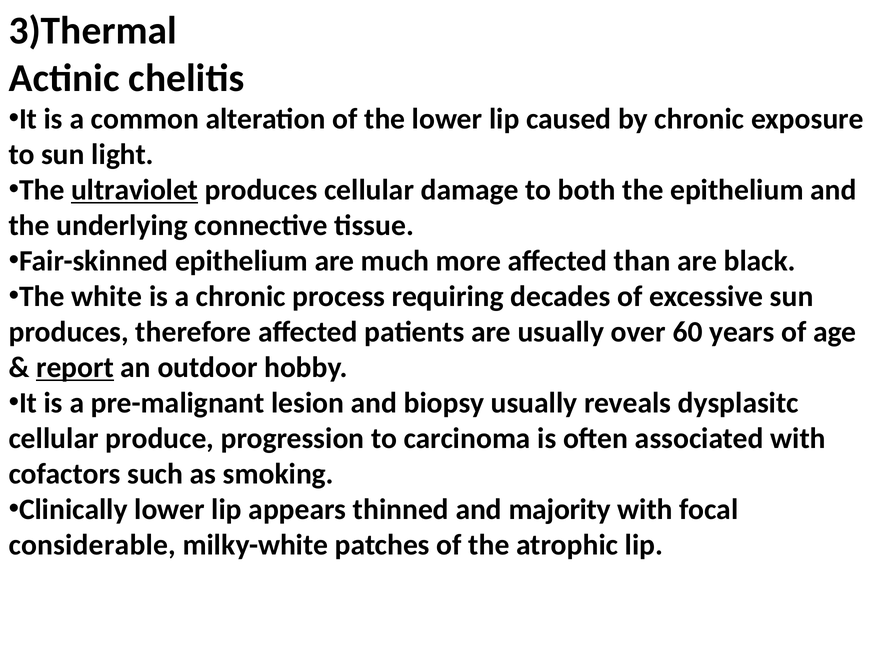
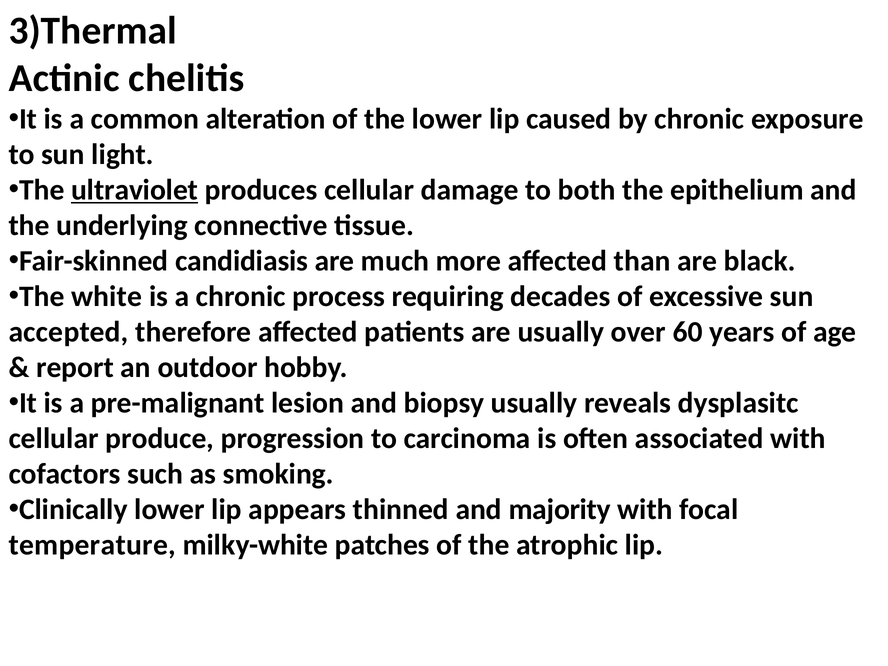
Fair-skinned epithelium: epithelium -> candidiasis (242, 261)
produces: produces -> accepted (69, 332)
report underline: present -> none (75, 368)
considerable: considerable -> temperature (92, 545)
